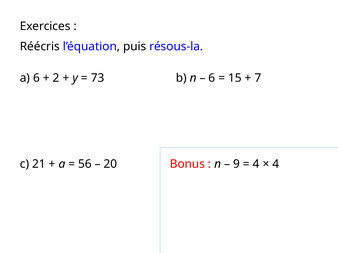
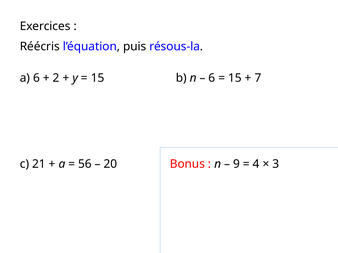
73: 73 -> 15 (98, 78)
4: 4 -> 3 (276, 164)
